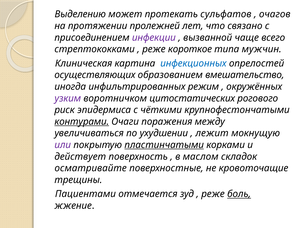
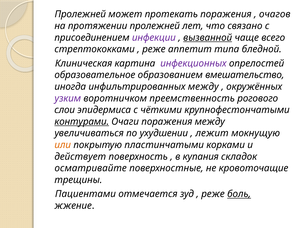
Выделению: Выделению -> Пролежней (80, 14)
протекать сульфатов: сульфатов -> поражения (226, 14)
вызванной underline: none -> present (208, 37)
короткое: короткое -> аппетит (190, 49)
мужчин: мужчин -> бледной (262, 49)
инфекционных colour: blue -> purple (193, 63)
осуществляющих: осуществляющих -> образовательное (95, 75)
инфильтрированных режим: режим -> между (203, 86)
цитостатических: цитостатических -> преемственность (192, 98)
риск: риск -> слои (65, 110)
или colour: purple -> orange (63, 144)
пластинчатыми underline: present -> none (164, 144)
маслом: маслом -> купания (201, 156)
